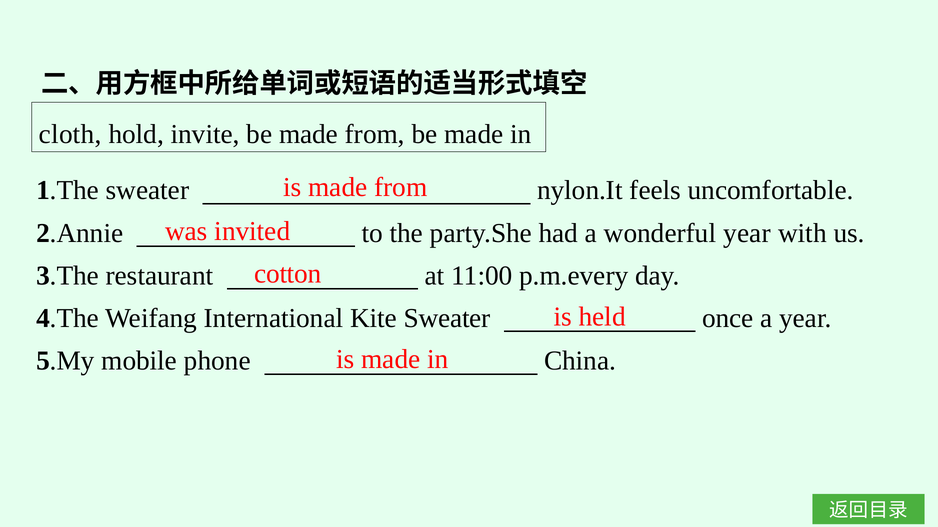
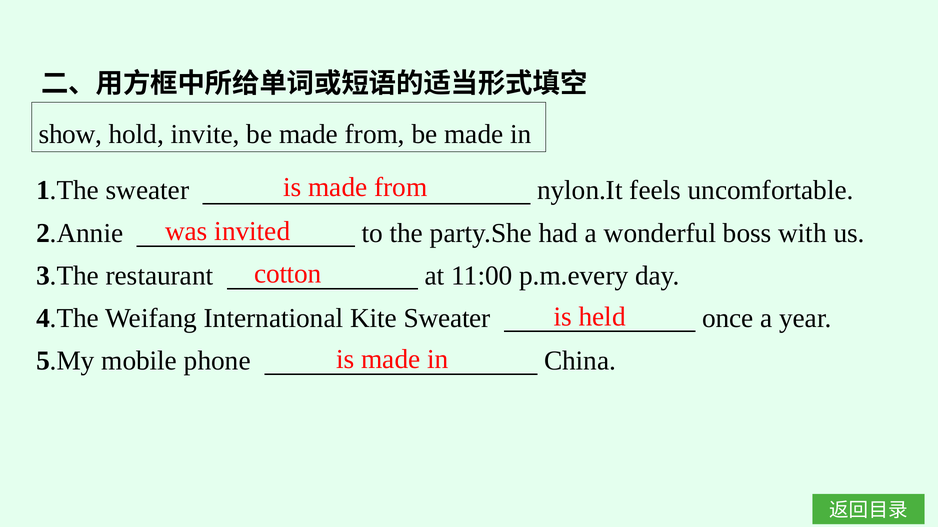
cloth: cloth -> show (70, 134)
wonderful year: year -> boss (747, 233)
